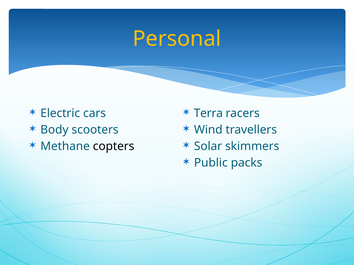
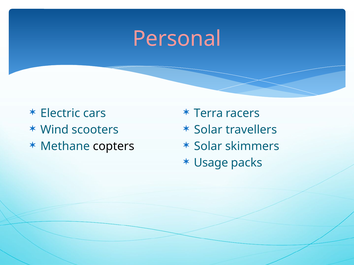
Personal colour: yellow -> pink (177, 39)
Body: Body -> Wind (54, 130)
Wind: Wind -> Solar (208, 130)
Public: Public -> Usage (211, 163)
